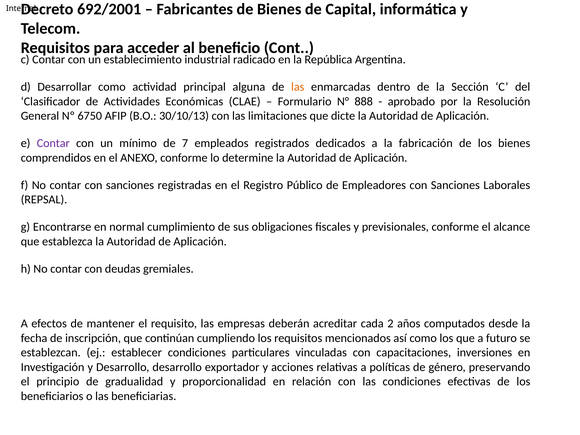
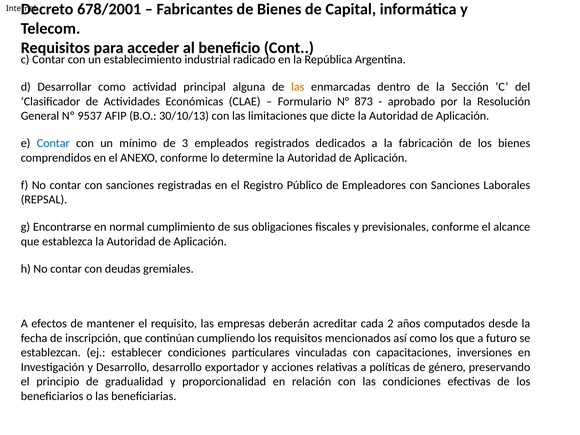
692/2001: 692/2001 -> 678/2001 (109, 9)
888: 888 -> 873 (364, 101)
6750: 6750 -> 9537 (90, 116)
Contar colour: purple -> blue (53, 143)
7: 7 -> 3 (185, 143)
